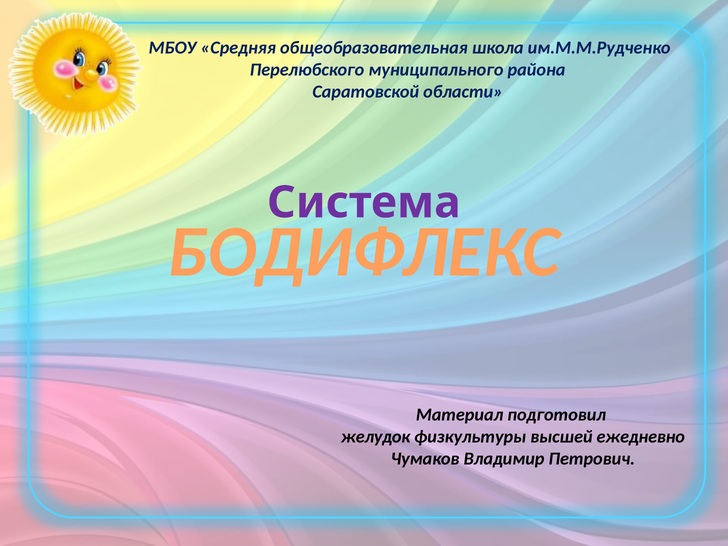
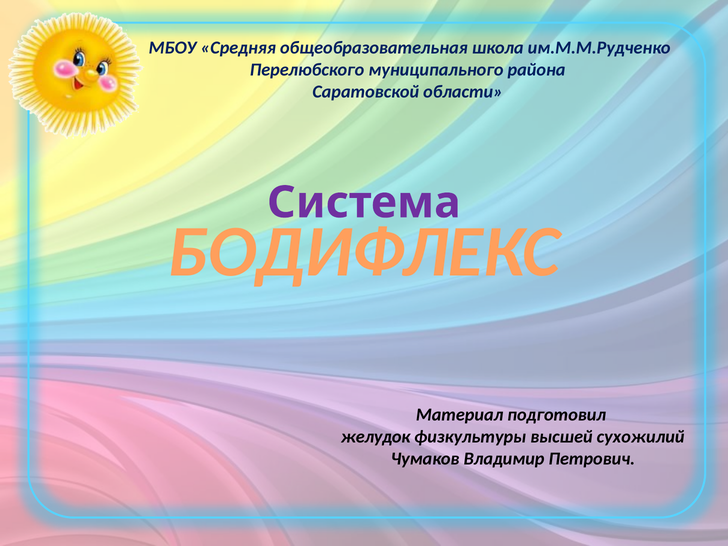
ежедневно: ежедневно -> сухожилий (641, 437)
